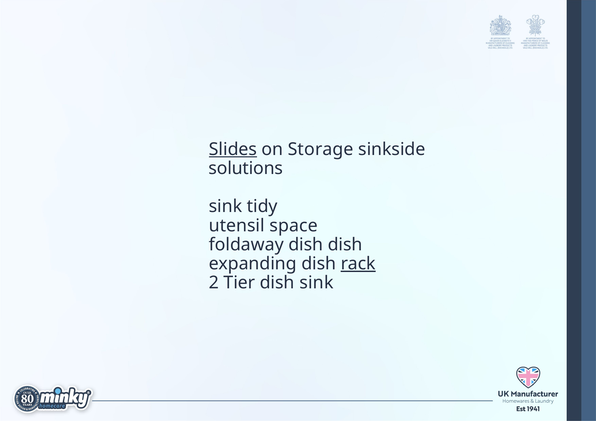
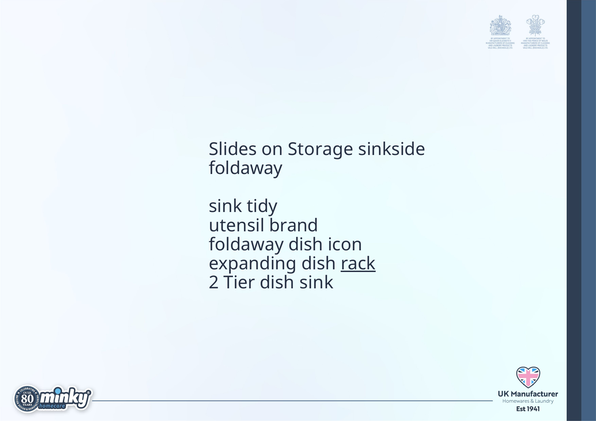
Slides underline: present -> none (233, 149)
solutions: solutions -> foldaway (246, 168)
space: space -> brand (294, 226)
dish dish: dish -> icon (345, 245)
